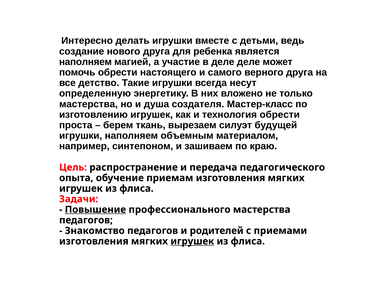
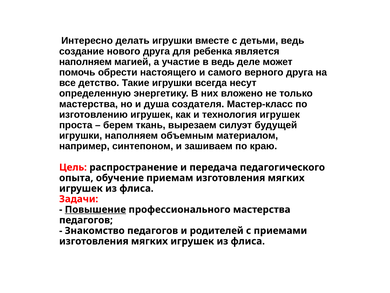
в деле: деле -> ведь (223, 62)
технология обрести: обрести -> игрушек (280, 114)
игрушек underline: present -> none (192, 241)
